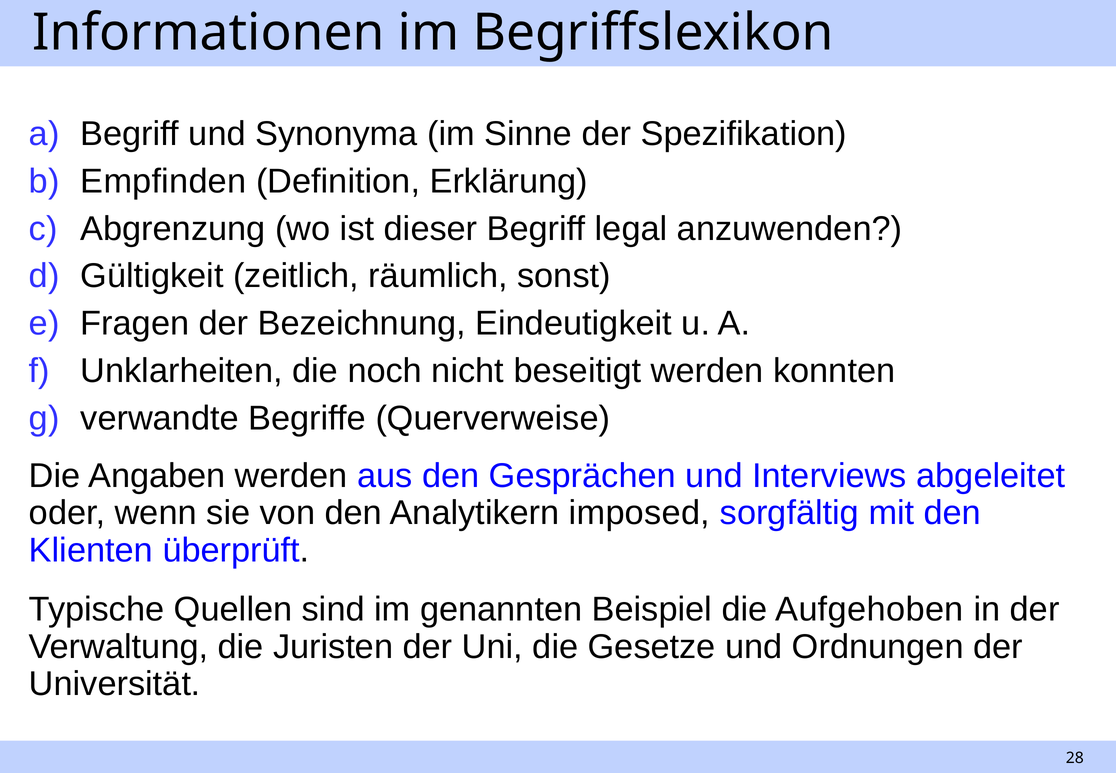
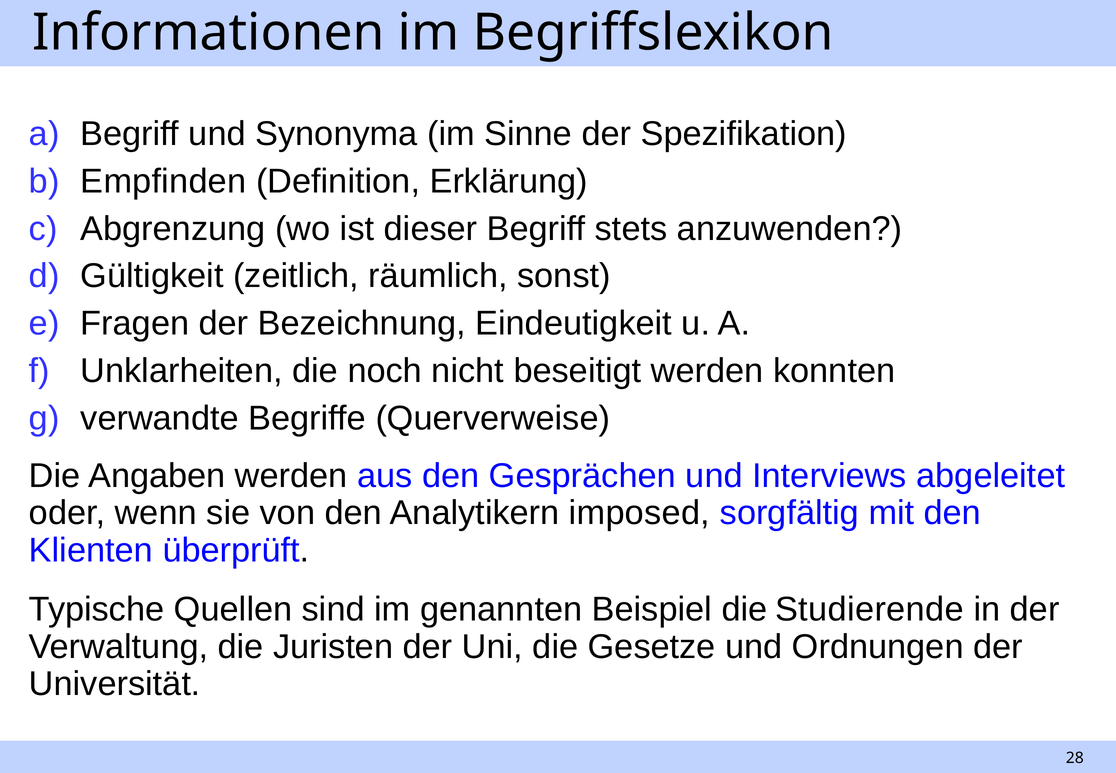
legal: legal -> stets (631, 229)
Aufgehoben: Aufgehoben -> Studierende (869, 609)
